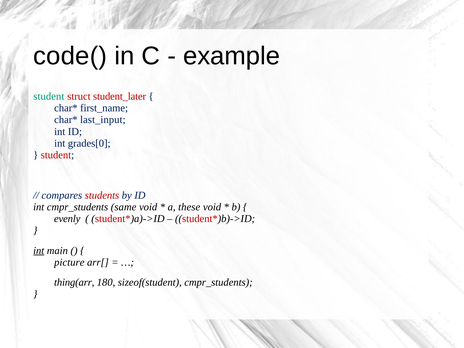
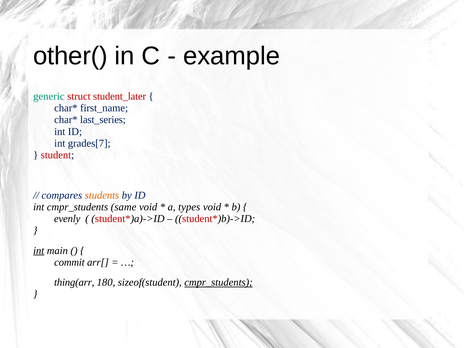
code(: code( -> other( (70, 56)
student: student -> generic (49, 96)
last_input: last_input -> last_series (103, 120)
grades[0: grades[0 -> grades[7 (89, 143)
students colour: red -> orange (102, 195)
these: these -> types (189, 207)
picture: picture -> commit (69, 262)
cmpr_students underline: none -> present (219, 282)
